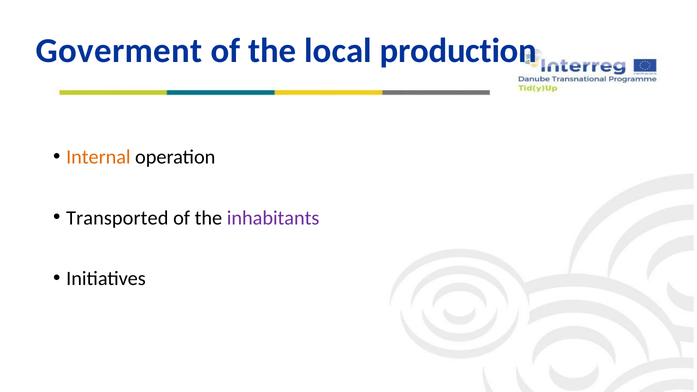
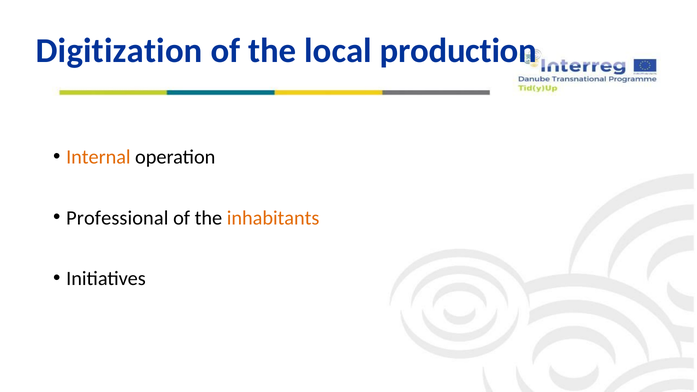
Goverment: Goverment -> Digitization (119, 51)
Transported: Transported -> Professional (117, 218)
inhabitants colour: purple -> orange (273, 218)
